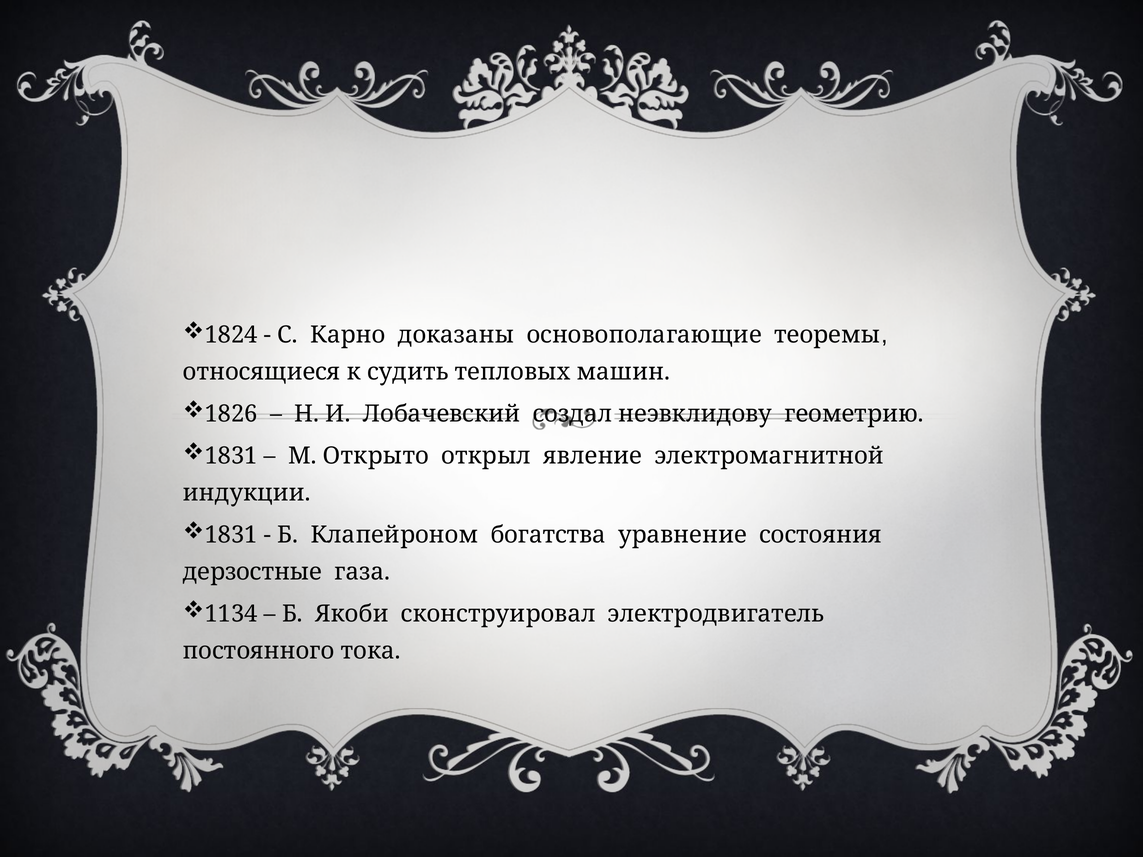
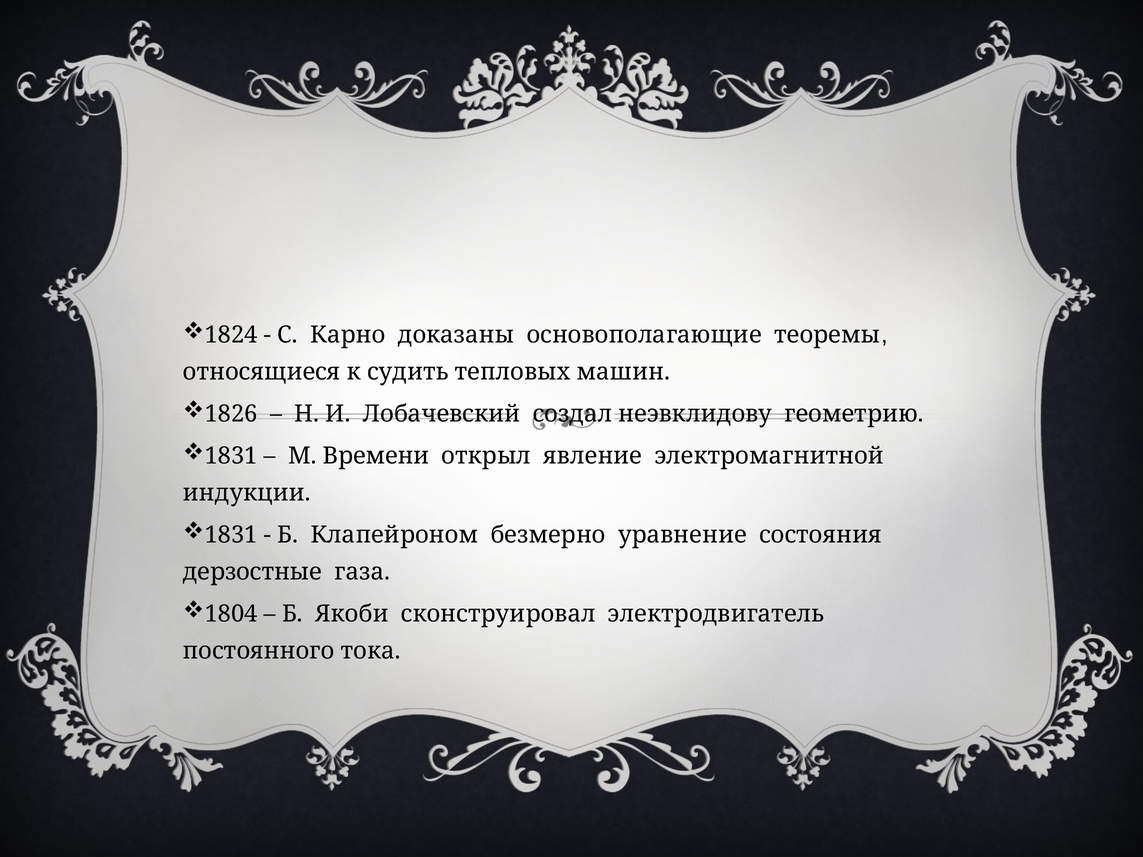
Открыто: Открыто -> Времени (376, 456)
богатства: богатства -> безмерно (548, 535)
1134: 1134 -> 1804 (231, 614)
